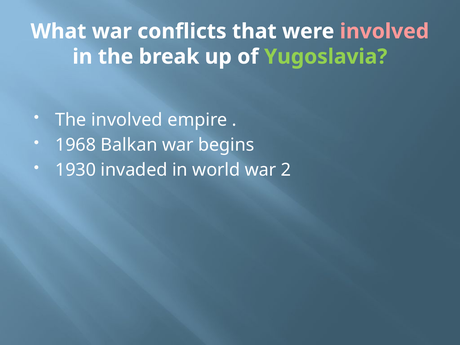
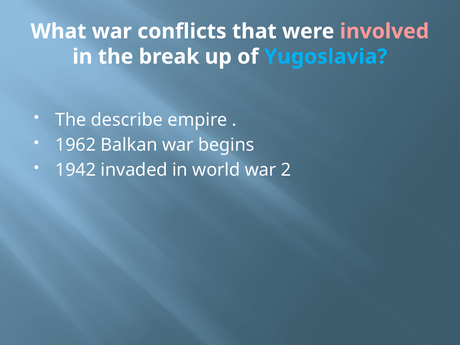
Yugoslavia colour: light green -> light blue (326, 57)
The involved: involved -> describe (127, 120)
1968: 1968 -> 1962 (76, 145)
1930: 1930 -> 1942 (76, 170)
